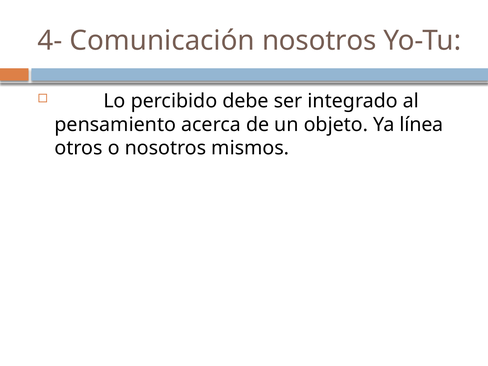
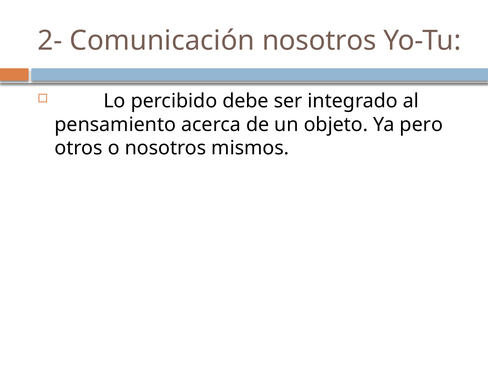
4-: 4- -> 2- (50, 41)
línea: línea -> pero (421, 125)
